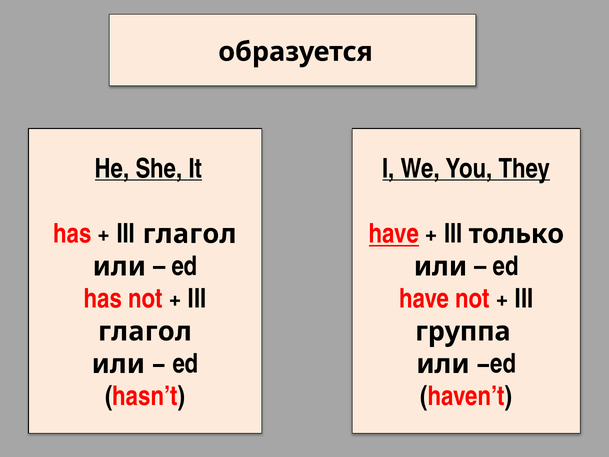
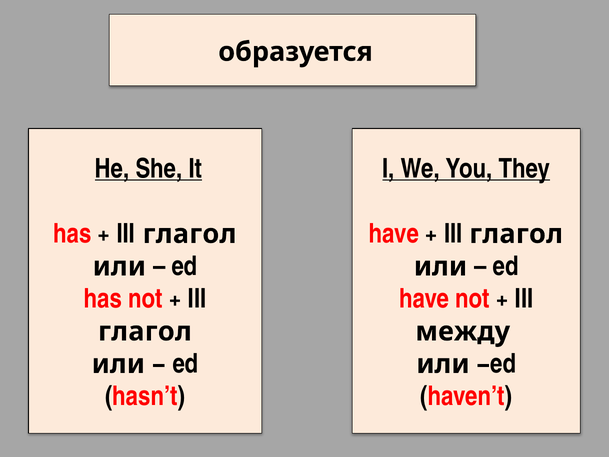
have underline: present -> none (394, 234)
только: только -> глагол (516, 234)
группа: группа -> между (463, 331)
